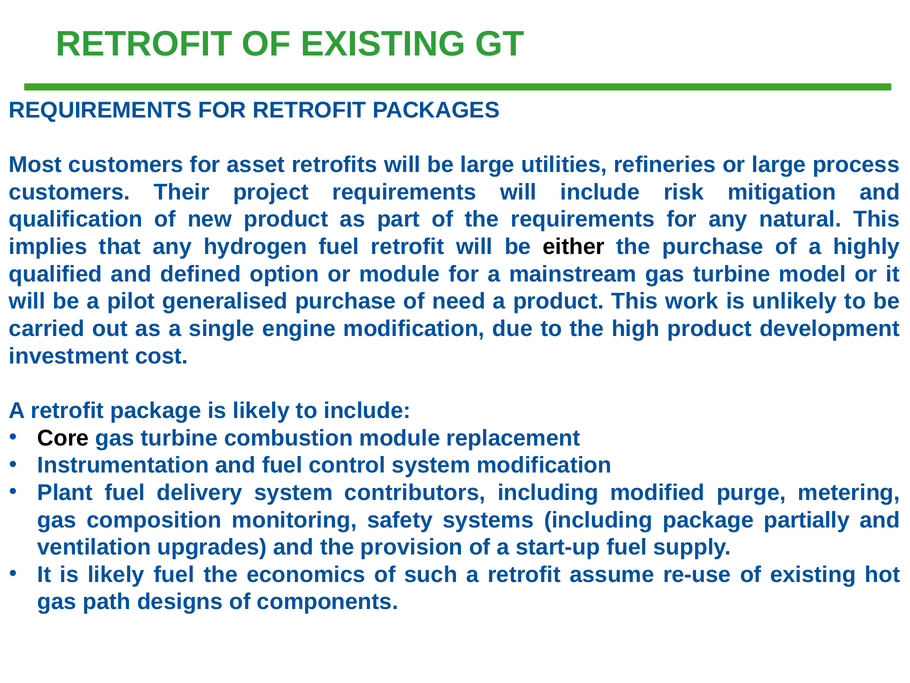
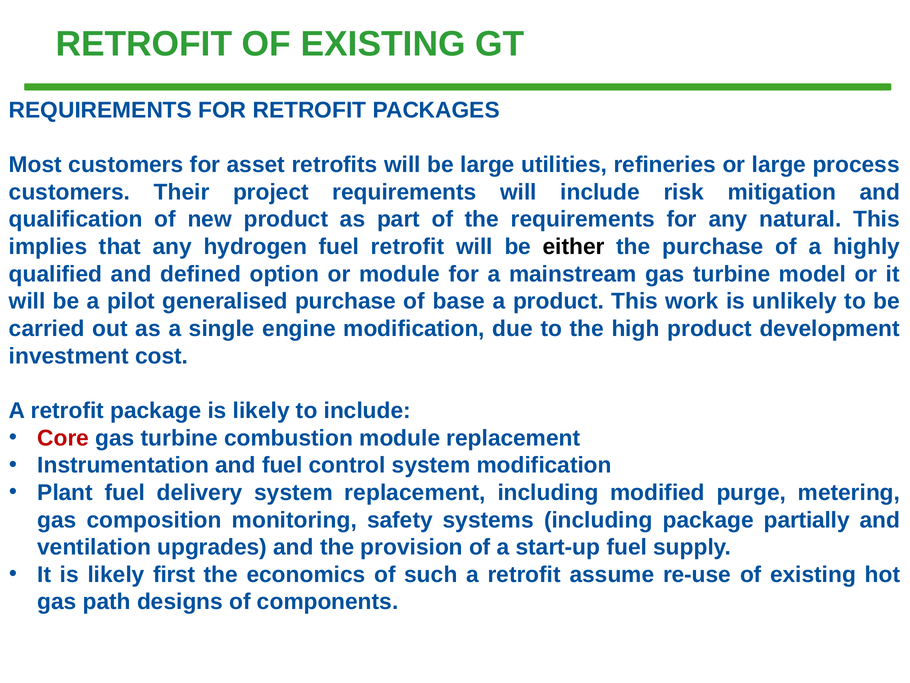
need: need -> base (459, 301)
Core colour: black -> red (63, 438)
system contributors: contributors -> replacement (415, 492)
likely fuel: fuel -> first (174, 574)
